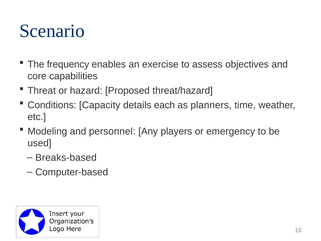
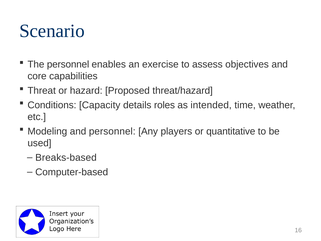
The frequency: frequency -> personnel (68, 64)
each: each -> roles (164, 105)
planners: planners -> intended (211, 105)
emergency: emergency -> quantitative (231, 131)
